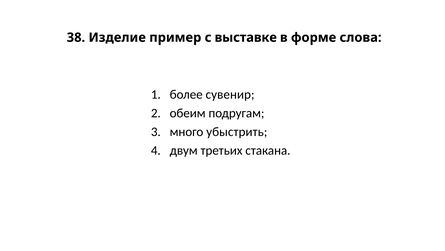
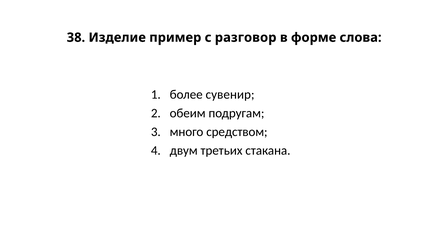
выставке: выставке -> разговор (246, 37)
убыстрить: убыстрить -> средством (237, 132)
